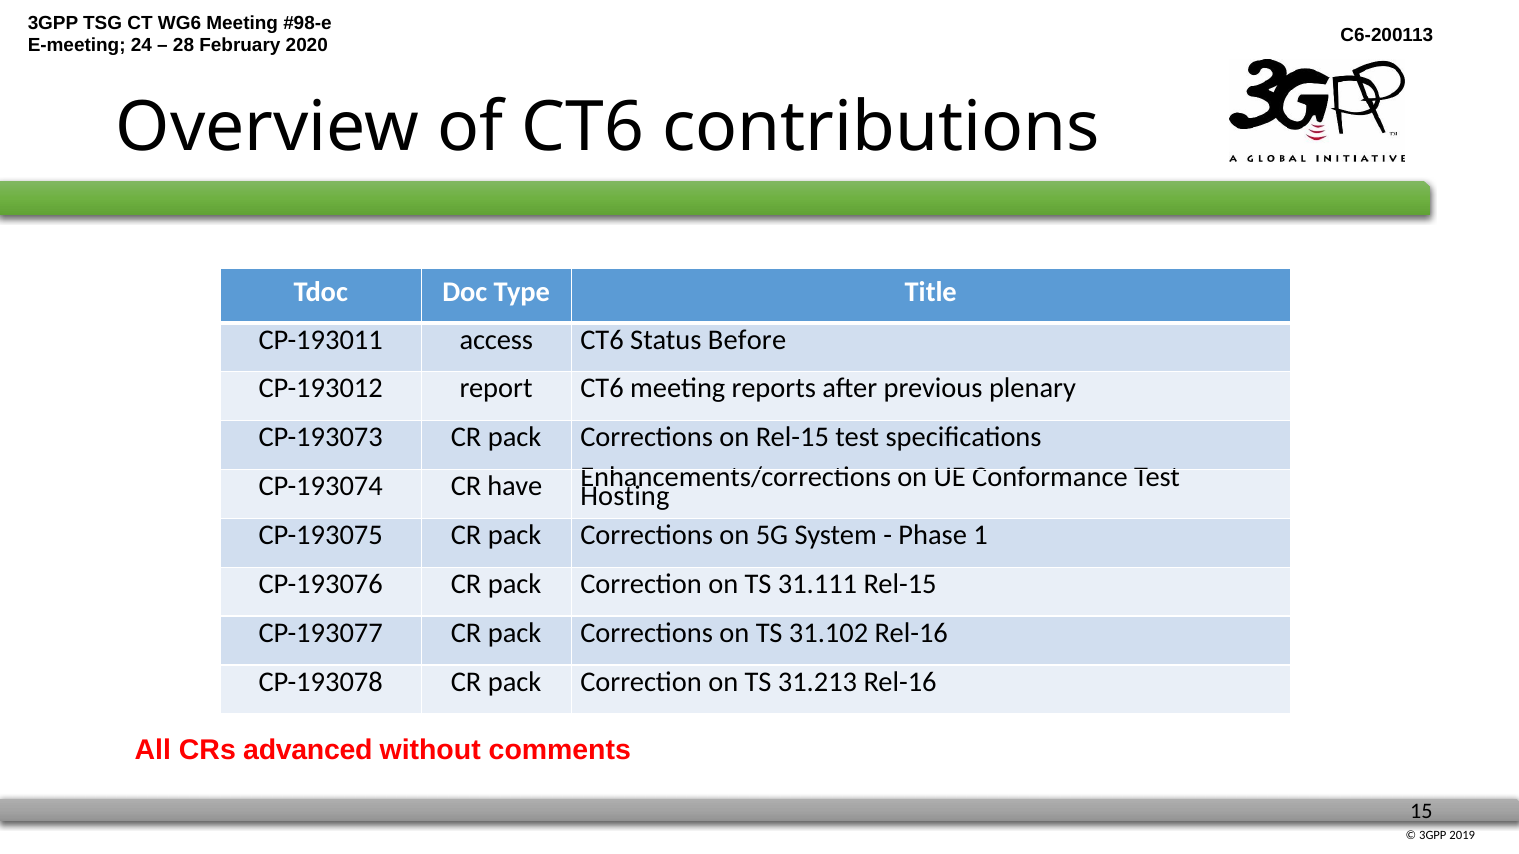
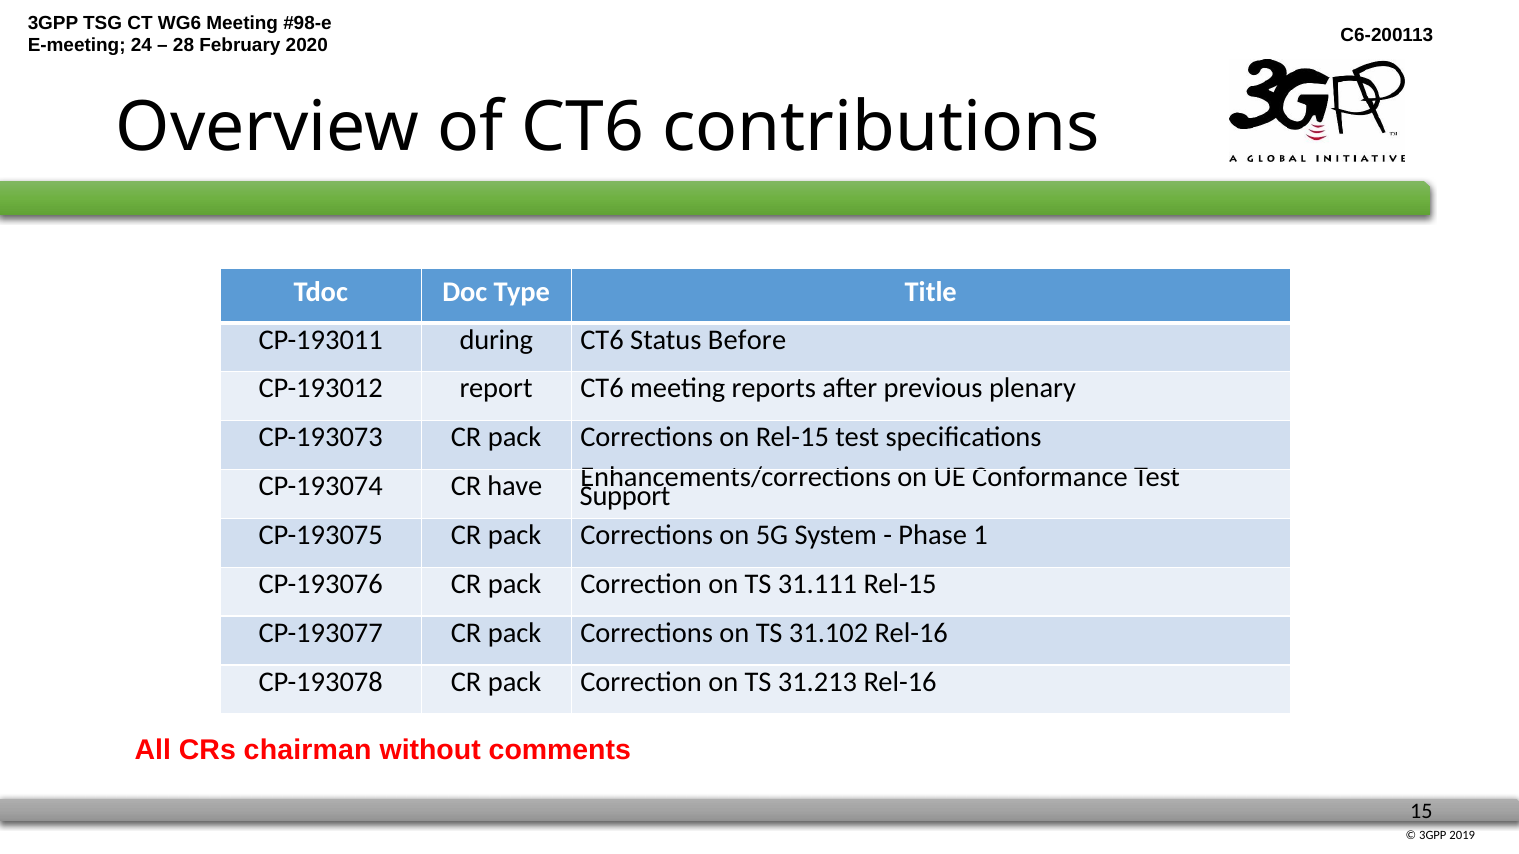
access: access -> during (496, 340)
Hosting: Hosting -> Support (625, 496)
advanced: advanced -> chairman (308, 751)
